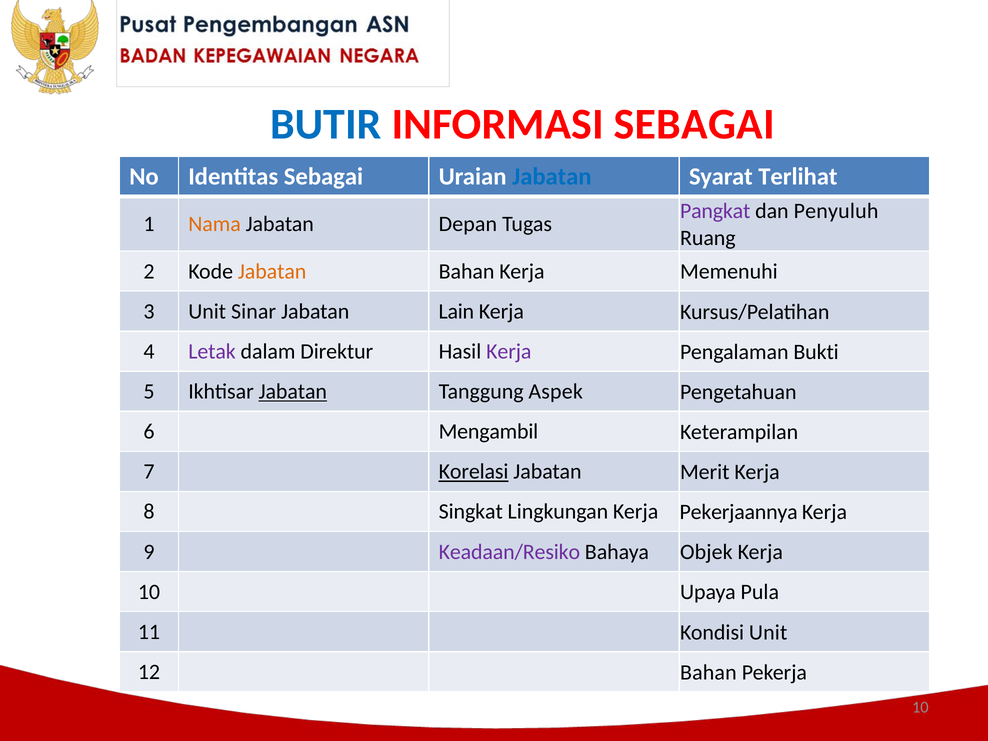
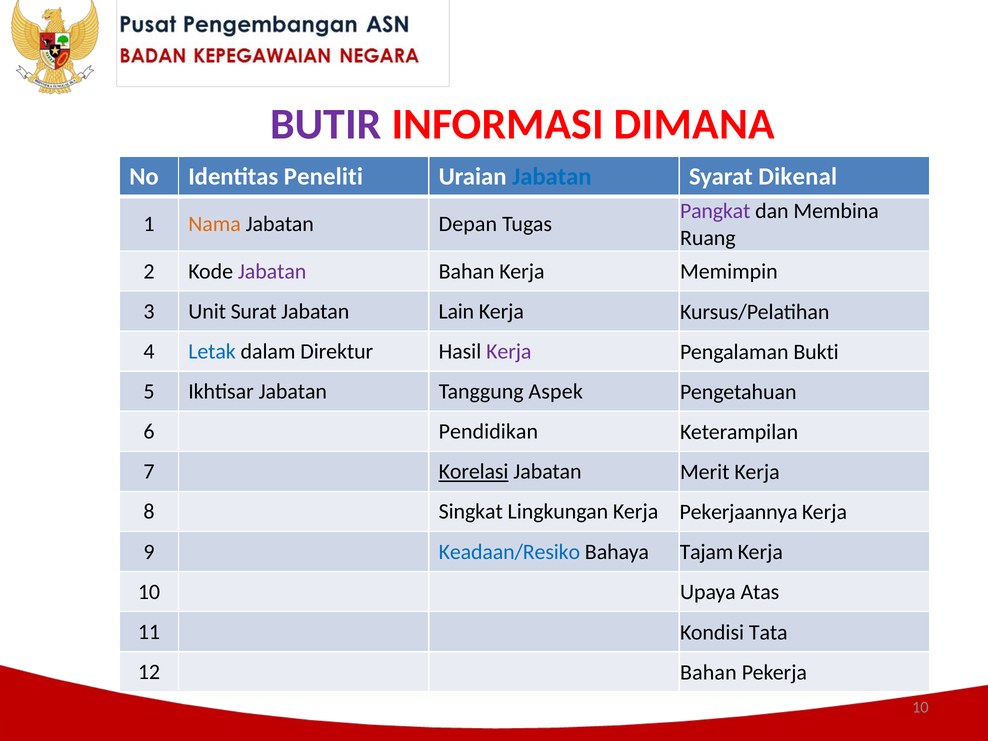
BUTIR colour: blue -> purple (326, 124)
INFORMASI SEBAGAI: SEBAGAI -> DIMANA (694, 124)
Identitas Sebagai: Sebagai -> Peneliti (323, 177)
Terlihat: Terlihat -> Dikenal (798, 177)
Penyuluh: Penyuluh -> Membina (836, 211)
Jabatan colour: orange -> purple (272, 271)
Memenuhi: Memenuhi -> Memimpin (729, 272)
Sinar: Sinar -> Surat (254, 311)
Letak colour: purple -> blue (212, 351)
Jabatan underline: present -> none (293, 392)
Mengambil: Mengambil -> Pendidikan (488, 432)
Keadaan/Resiko colour: purple -> blue (509, 552)
Objek: Objek -> Tajam (707, 552)
Pula: Pula -> Atas (760, 592)
Kondisi Unit: Unit -> Tata (768, 632)
